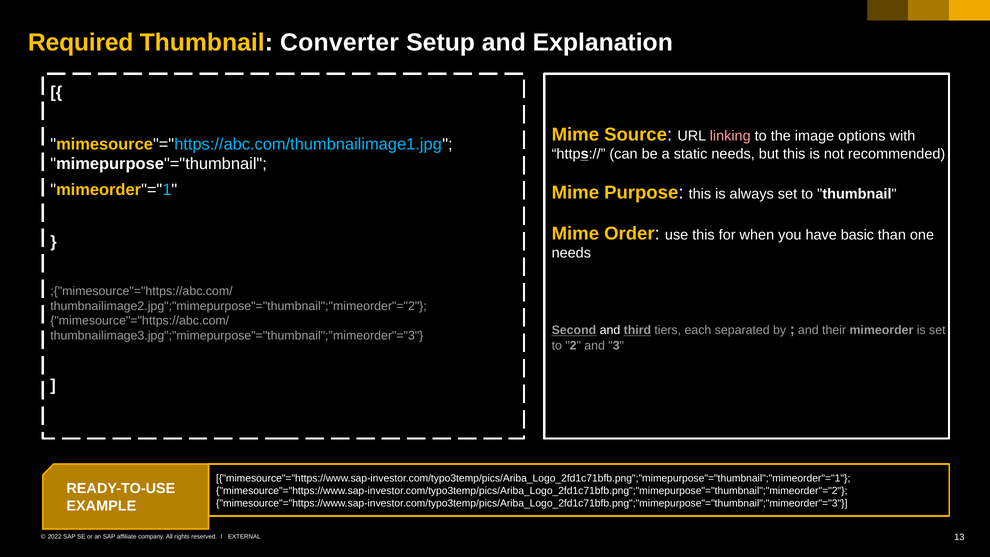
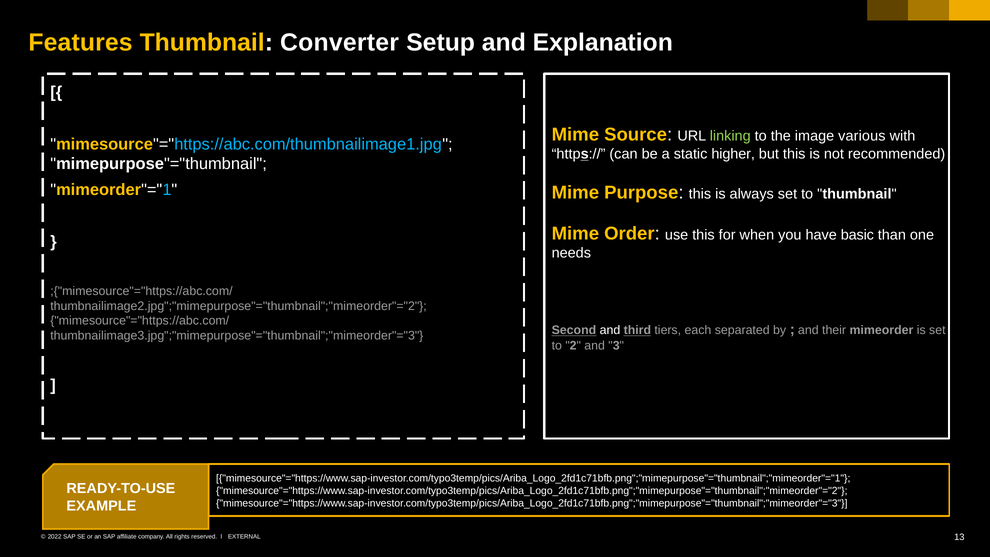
Required: Required -> Features (81, 43)
linking colour: pink -> light green (730, 136)
options: options -> various (862, 136)
static needs: needs -> higher (733, 154)
